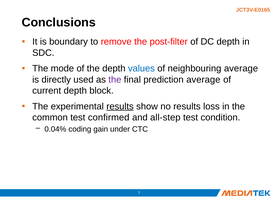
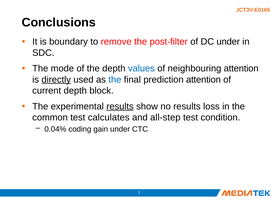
DC depth: depth -> under (228, 42)
neighbouring average: average -> attention (241, 69)
directly underline: none -> present (56, 80)
the colour: purple -> blue (115, 80)
prediction average: average -> attention (203, 80)
confirmed: confirmed -> calculates (109, 118)
